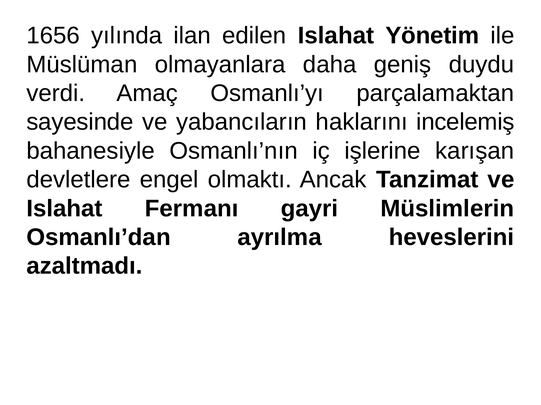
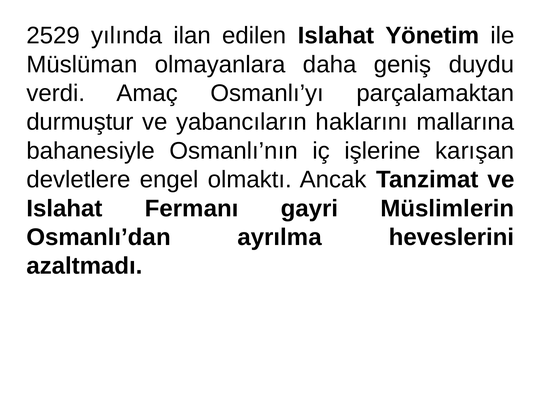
1656: 1656 -> 2529 (53, 36)
sayesinde: sayesinde -> durmuştur (80, 122)
incelemiş: incelemiş -> mallarına (465, 122)
